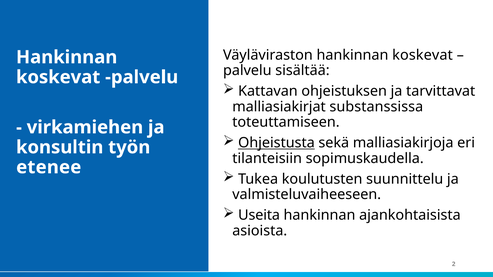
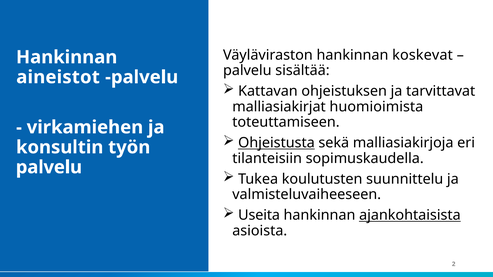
koskevat: koskevat -> aineistot (58, 77)
substanssissa: substanssissa -> huomioimista (376, 107)
etenee: etenee -> palvelu (49, 167)
ajankohtaisista underline: none -> present (410, 215)
